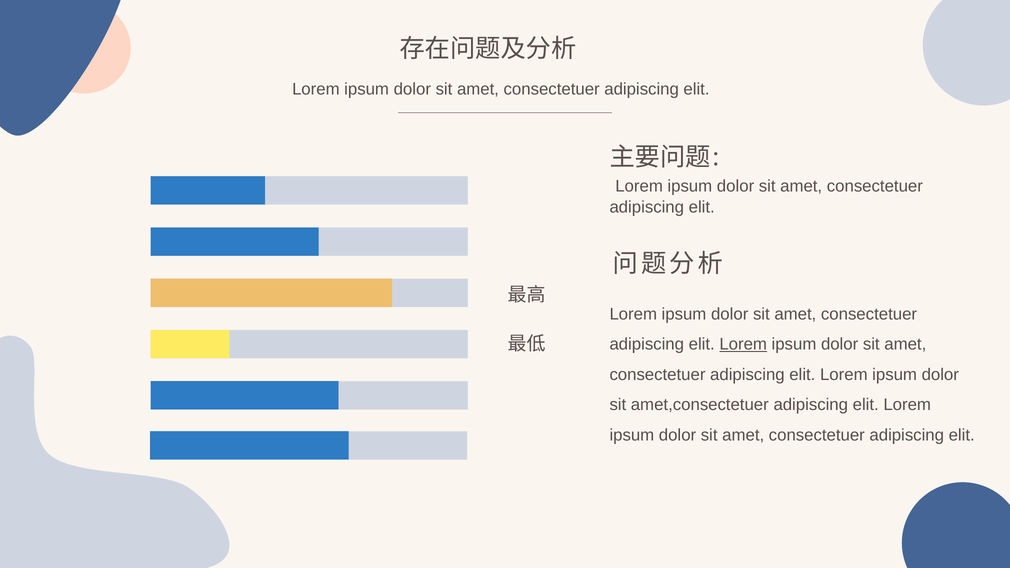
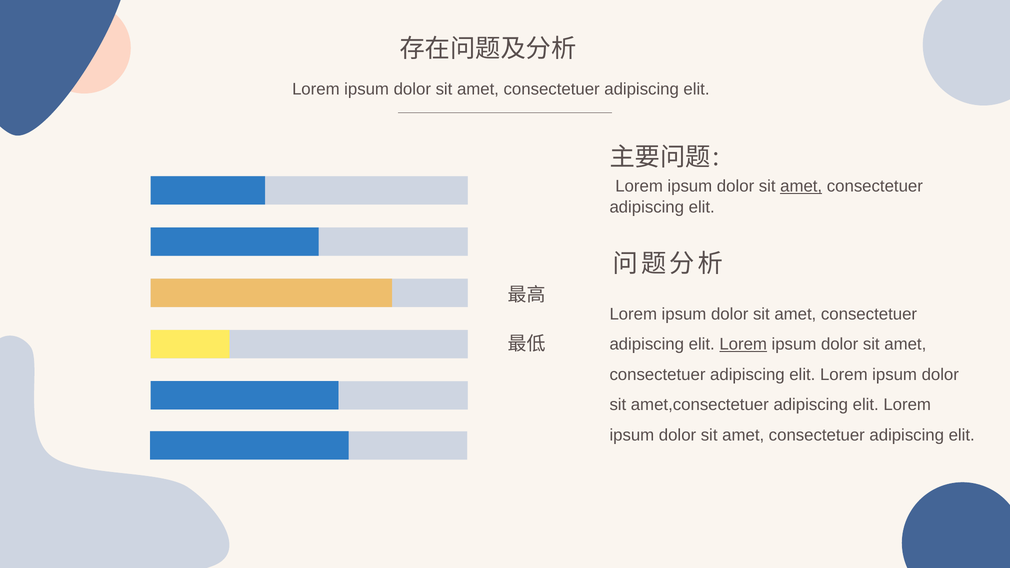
amet underline: none -> present (801, 186)
